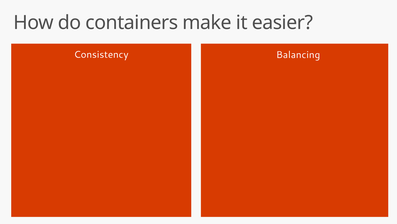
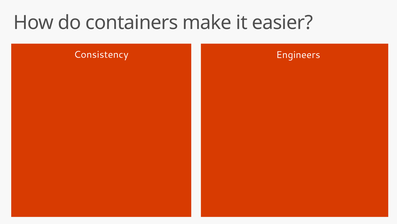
Balancing: Balancing -> Engineers (298, 55)
